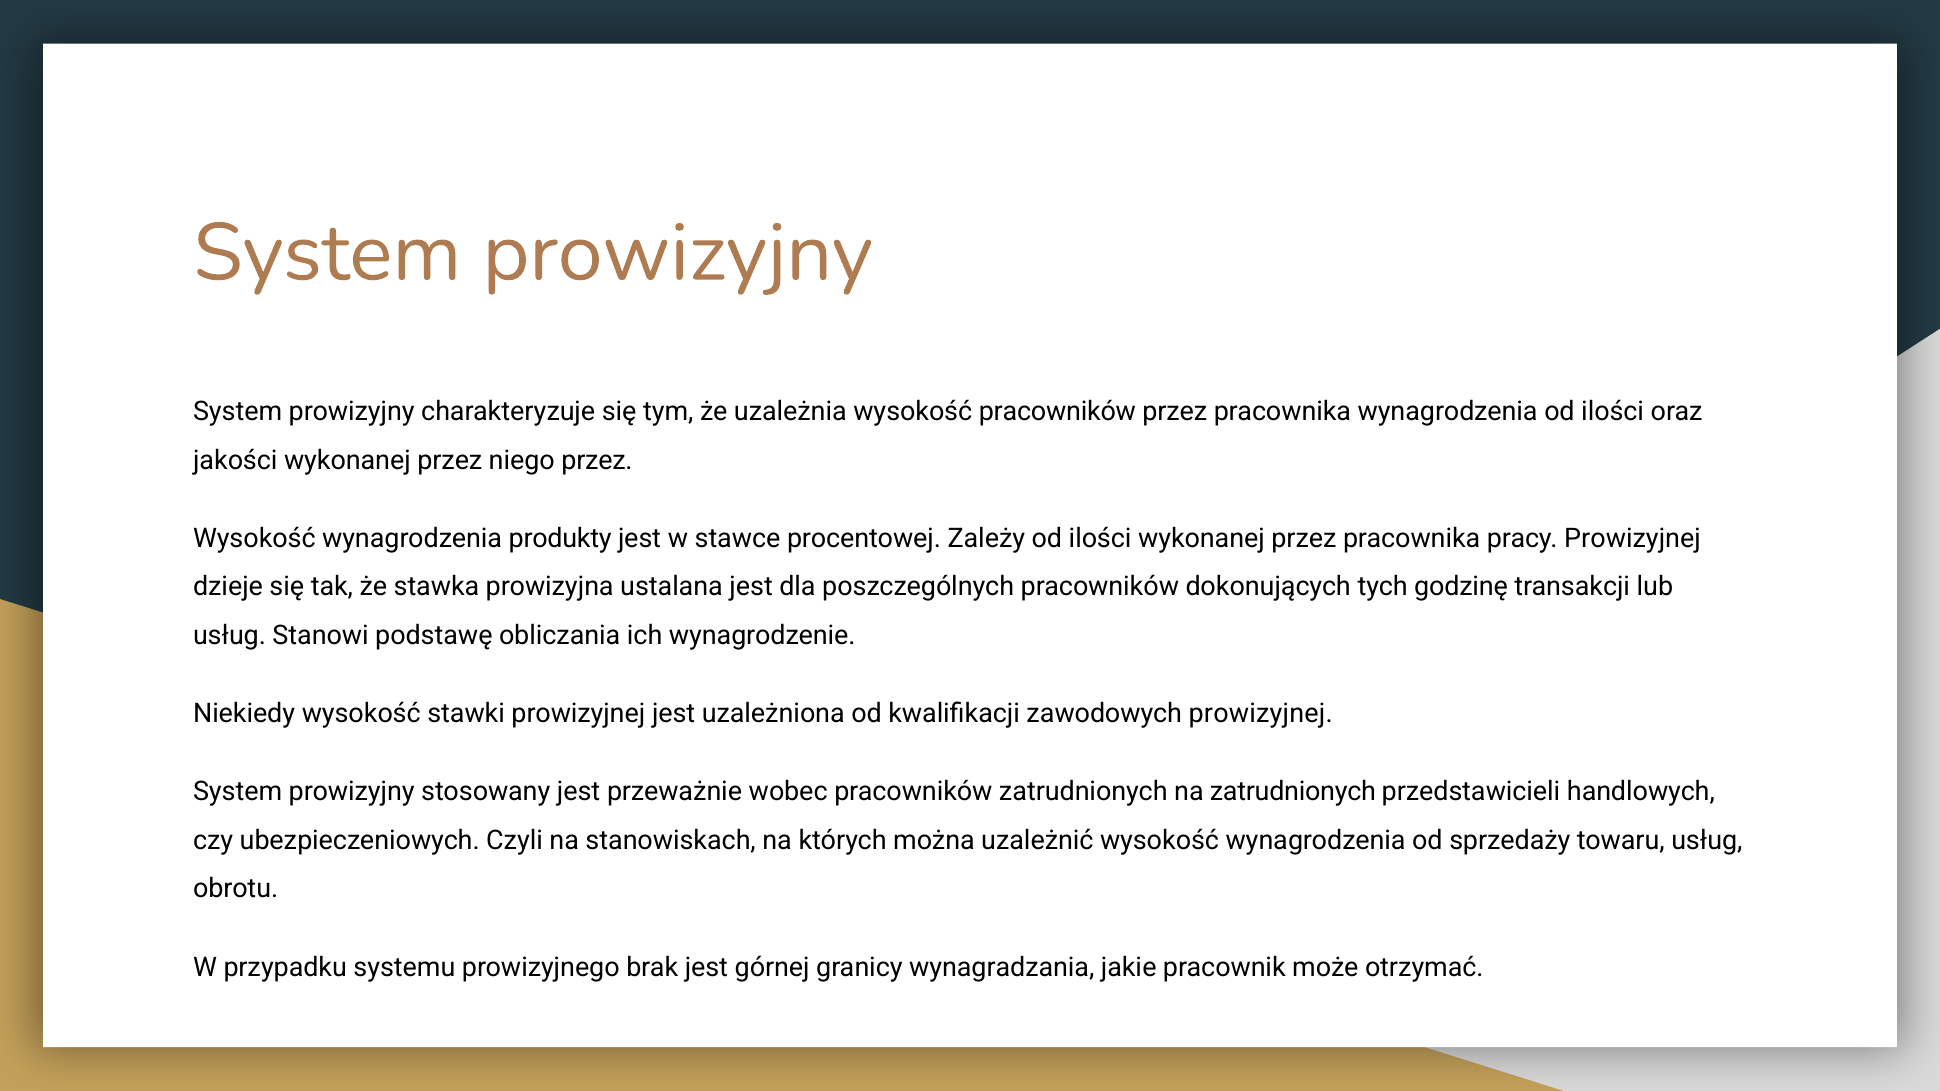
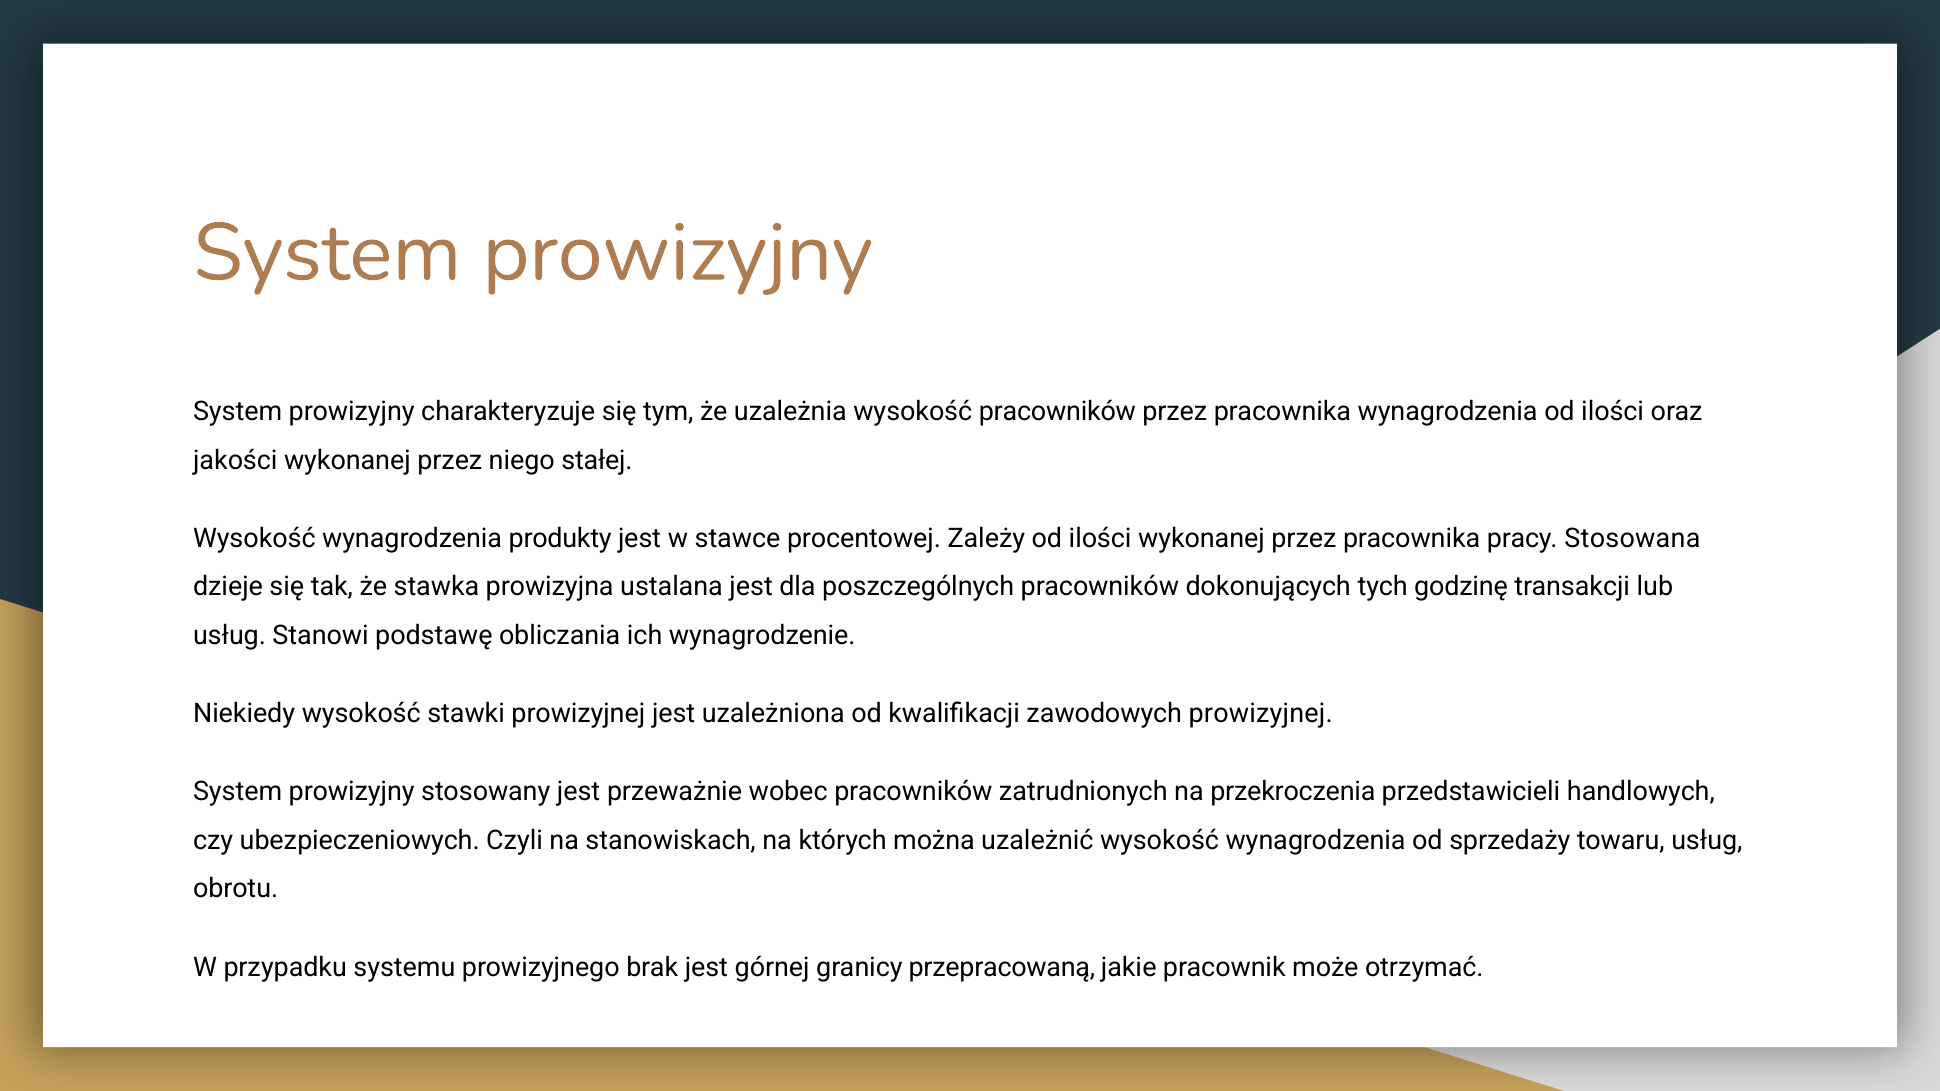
niego przez: przez -> stałej (597, 460)
pracy Prowizyjnej: Prowizyjnej -> Stosowana (1632, 539)
na zatrudnionych: zatrudnionych -> przekroczenia (1293, 792)
wynagradzania: wynagradzania -> przepracowaną (1002, 967)
